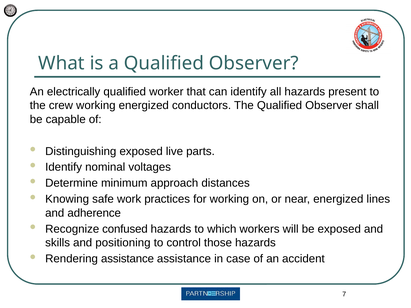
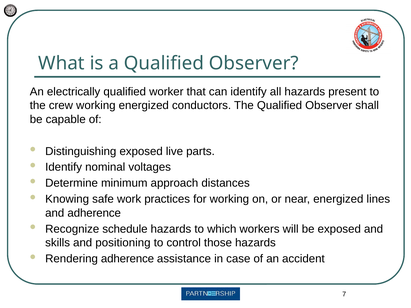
confused: confused -> schedule (125, 229)
Rendering assistance: assistance -> adherence (128, 259)
